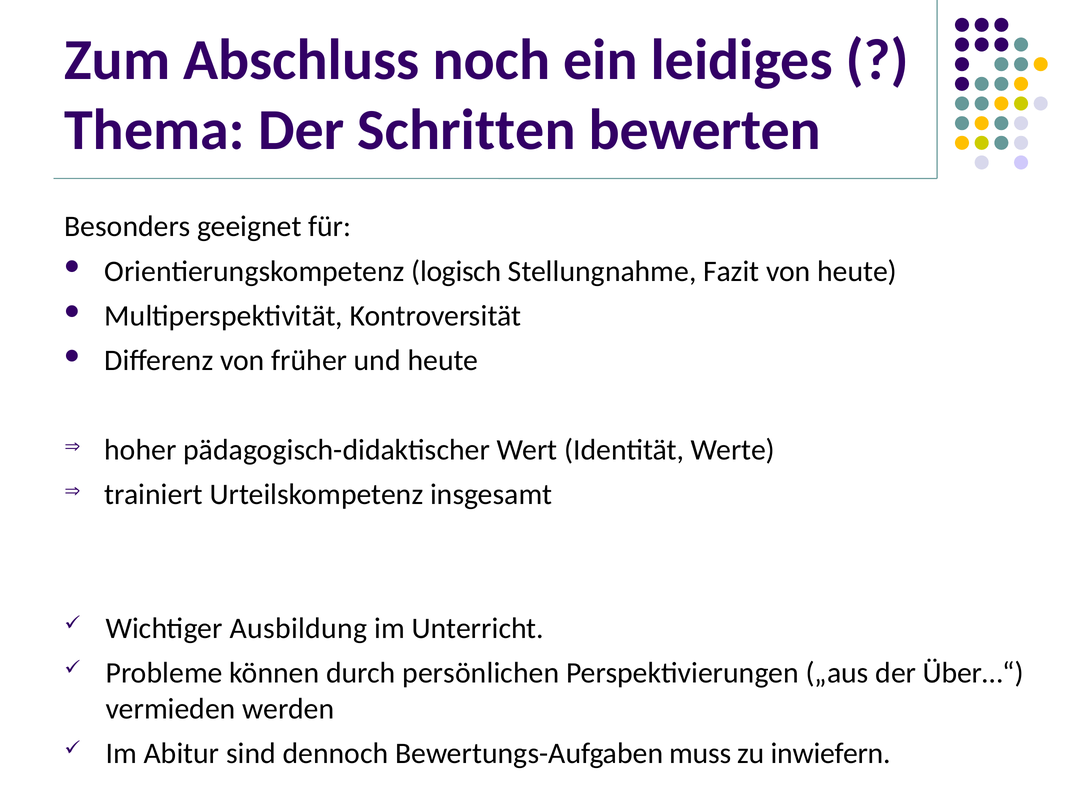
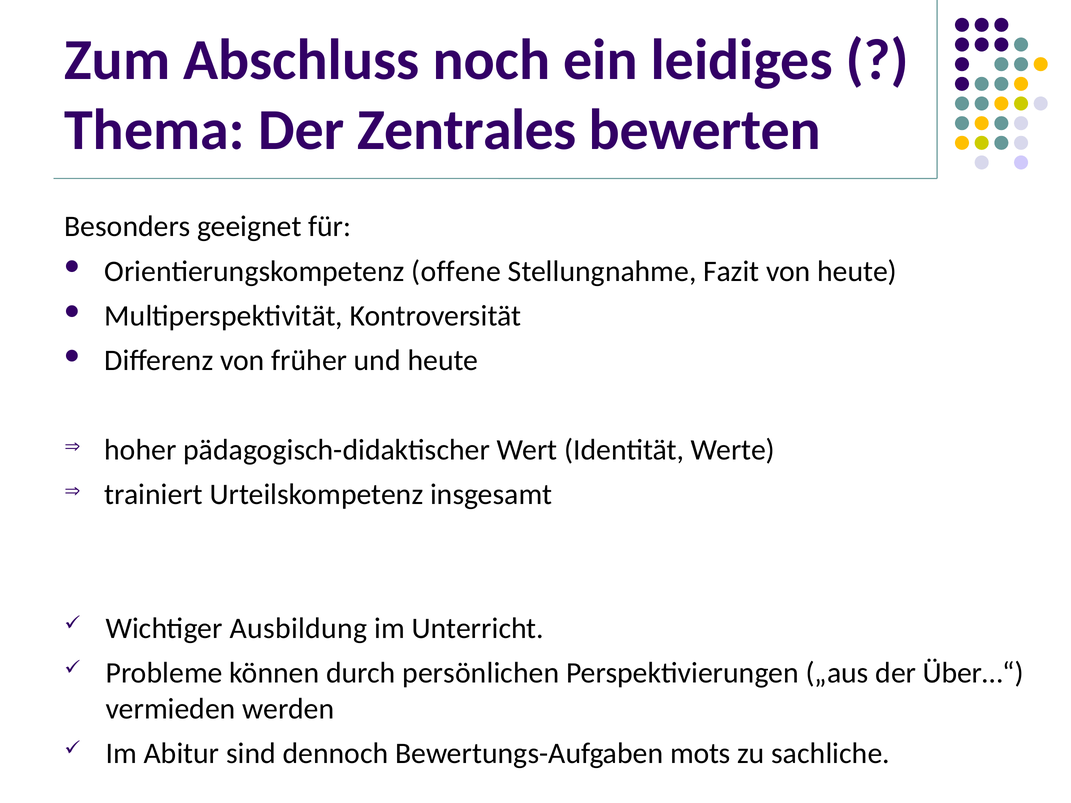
Schritten: Schritten -> Zentrales (467, 130)
logisch: logisch -> offene (456, 271)
muss: muss -> mots (700, 754)
inwiefern: inwiefern -> sachliche (831, 754)
